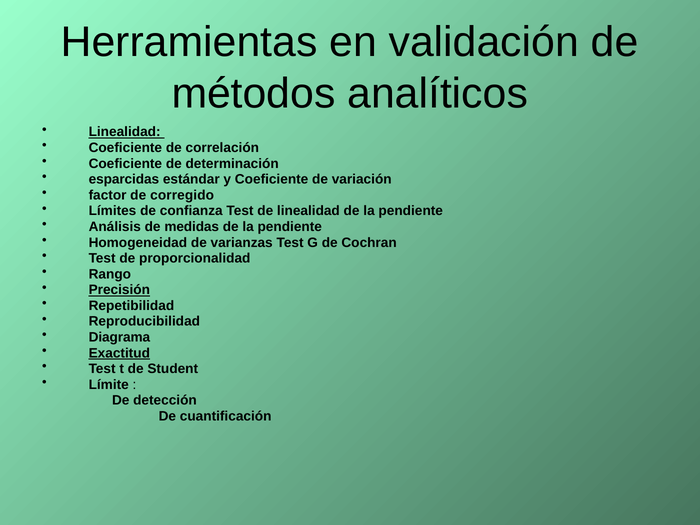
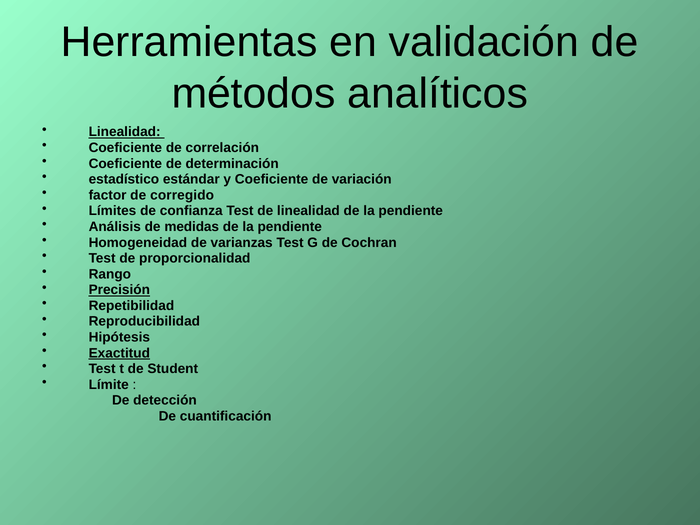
esparcidas: esparcidas -> estadístico (124, 179)
Diagrama: Diagrama -> Hipótesis (119, 337)
